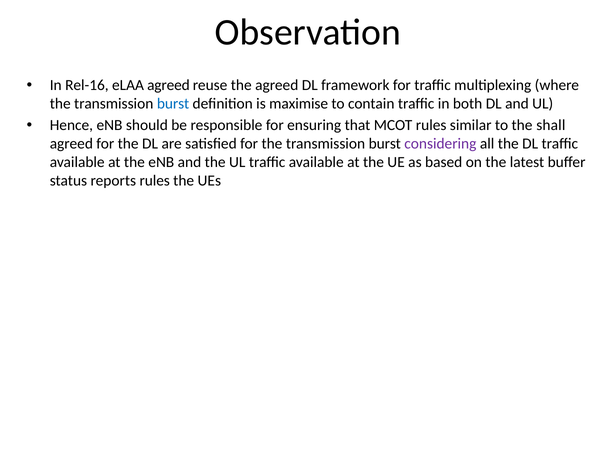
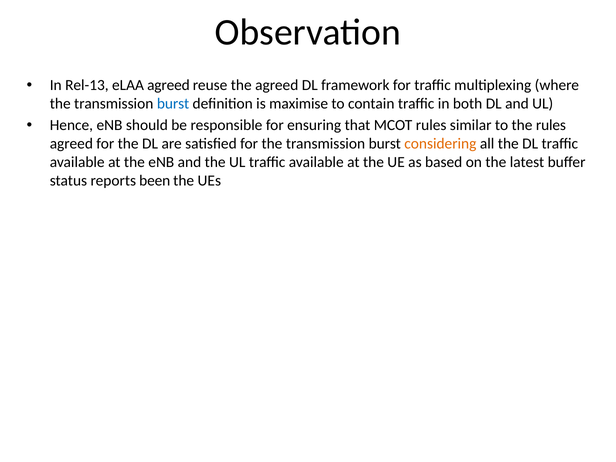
Rel-16: Rel-16 -> Rel-13 (87, 85)
the shall: shall -> rules (551, 125)
considering colour: purple -> orange (440, 144)
reports rules: rules -> been (155, 181)
